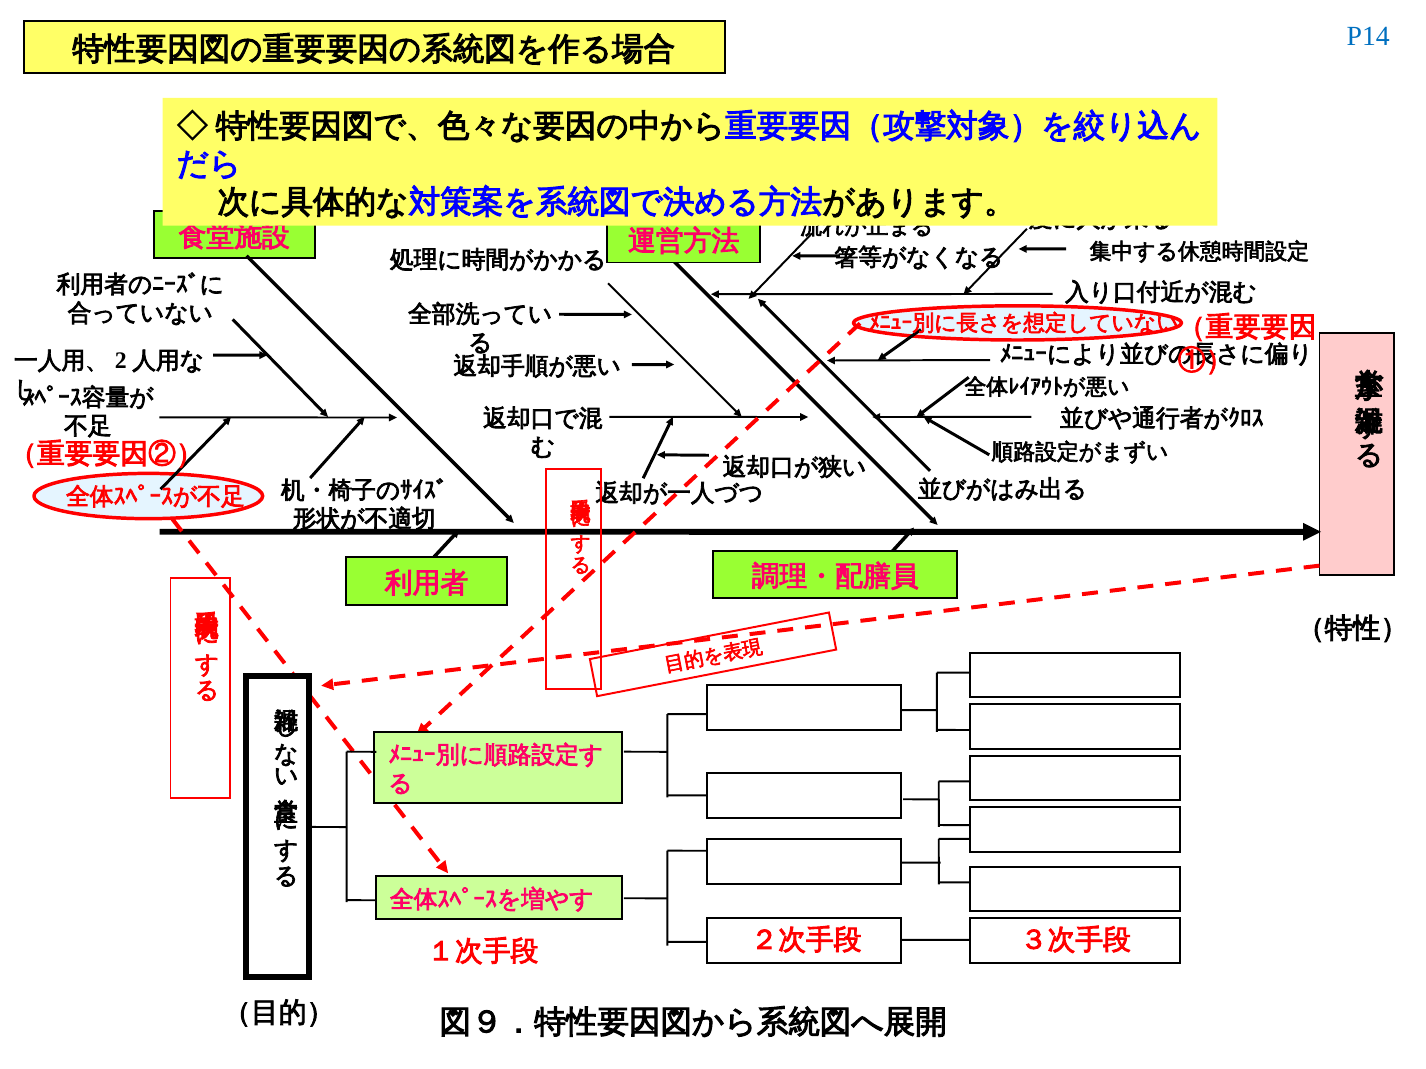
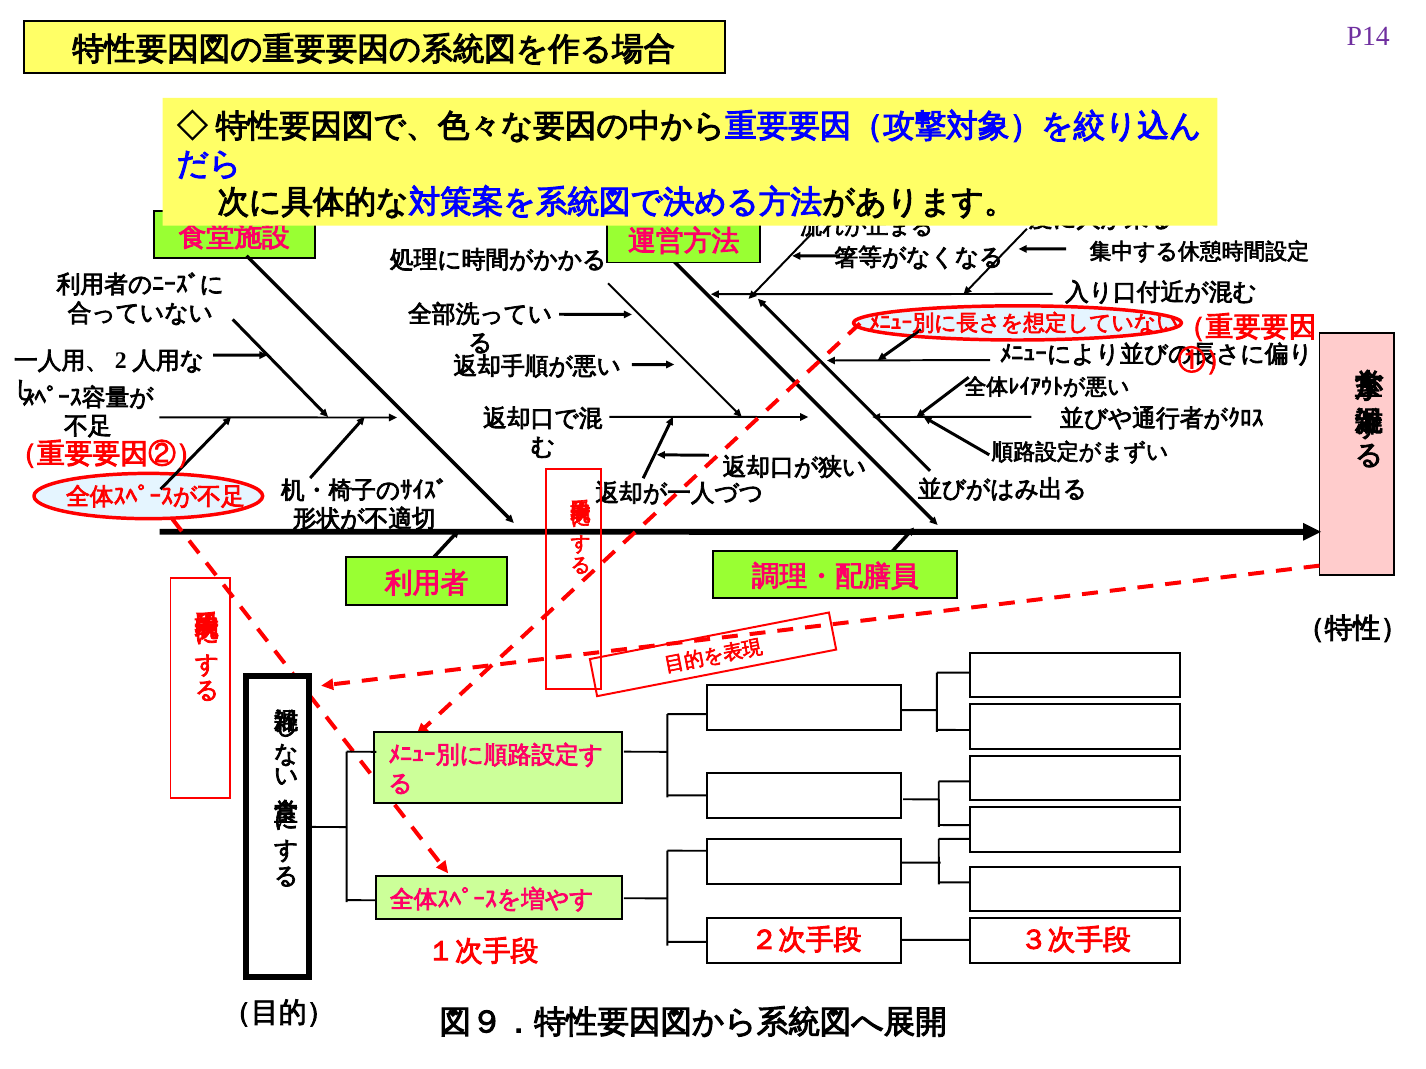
P14 colour: blue -> purple (1368, 37)
